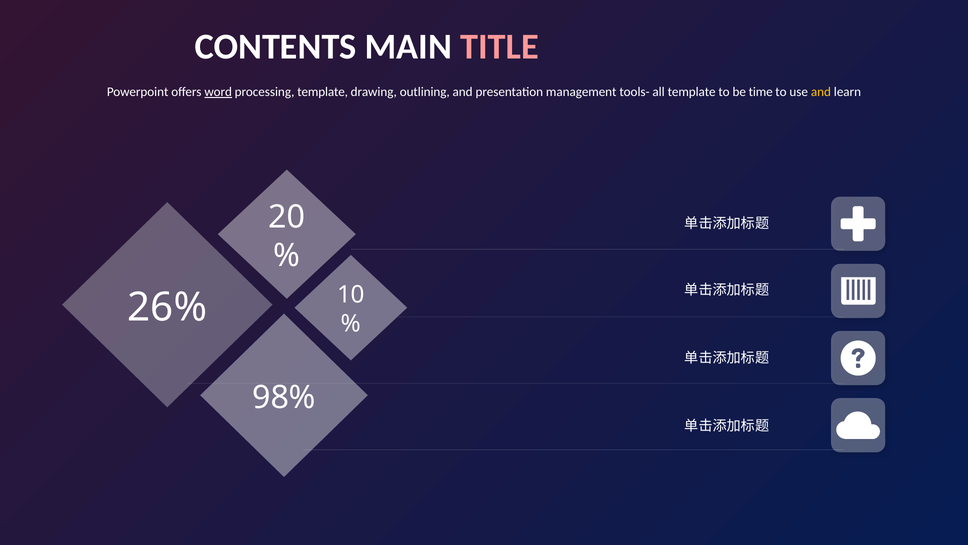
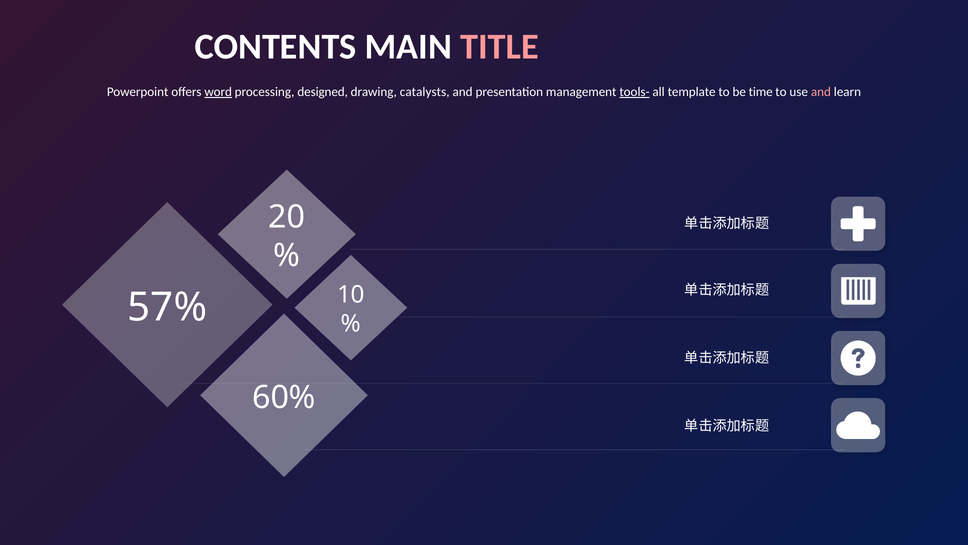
processing template: template -> designed (323, 92)
outlining: outlining -> catalysts (425, 92)
tools- underline: none -> present (634, 92)
and colour: yellow -> pink (821, 92)
26%: 26% -> 57% (167, 307)
98%: 98% -> 60% (284, 397)
